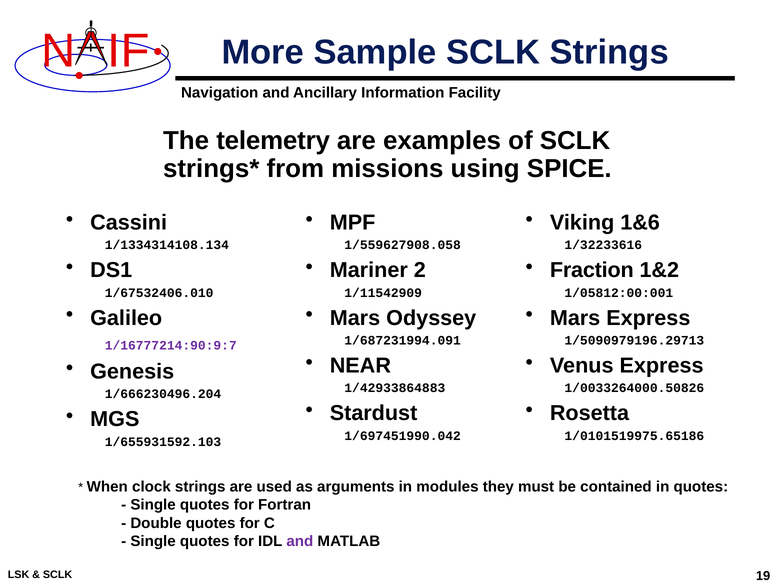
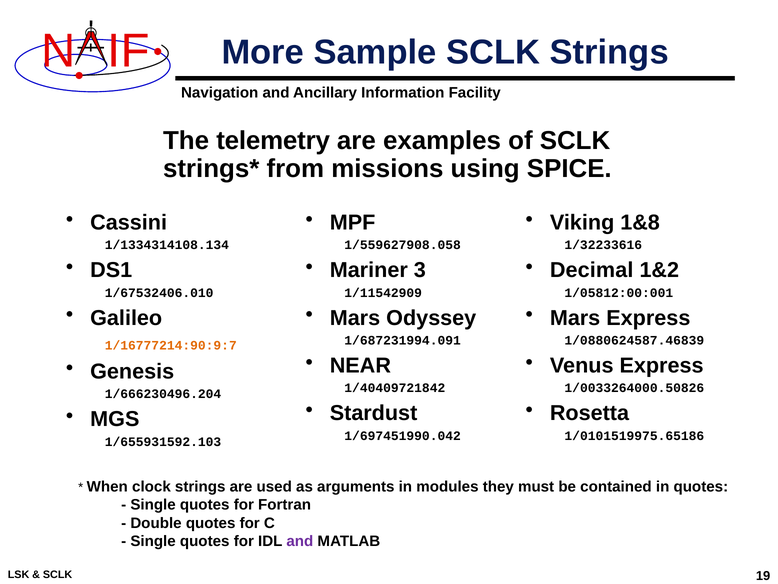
1&6: 1&6 -> 1&8 (640, 222)
2: 2 -> 3 (420, 270)
Fraction: Fraction -> Decimal (592, 270)
1/5090979196.29713: 1/5090979196.29713 -> 1/0880624587.46839 (634, 340)
1/16777214:90:9:7 colour: purple -> orange (171, 345)
1/42933864883: 1/42933864883 -> 1/40409721842 (395, 388)
